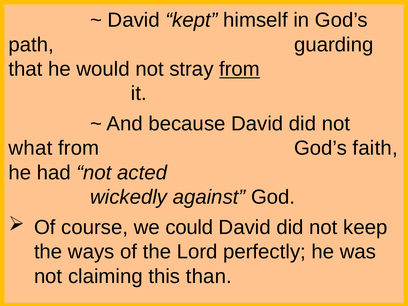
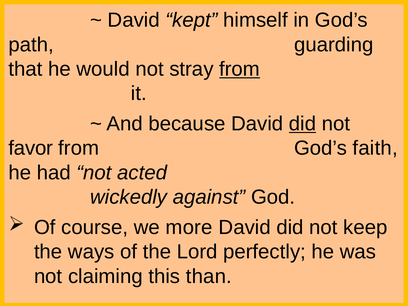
did underline: none -> present (303, 124)
what: what -> favor (31, 148)
could: could -> more (189, 227)
